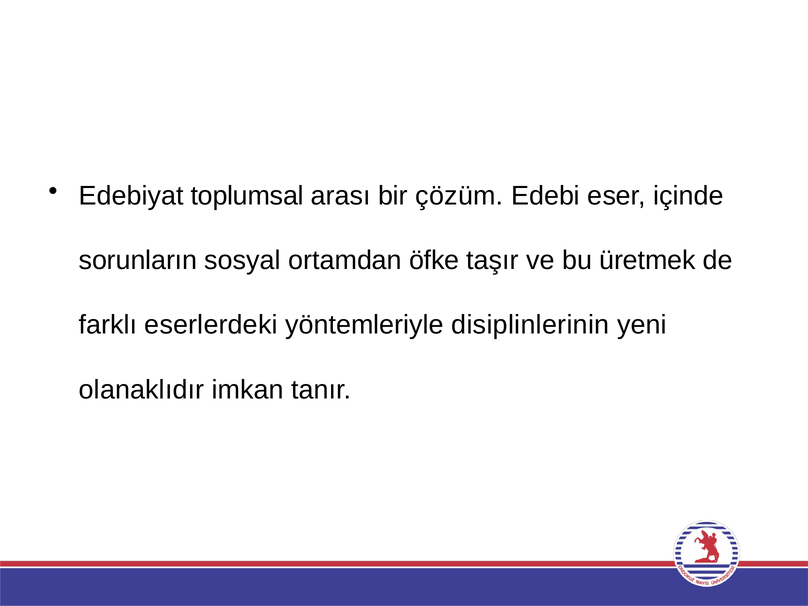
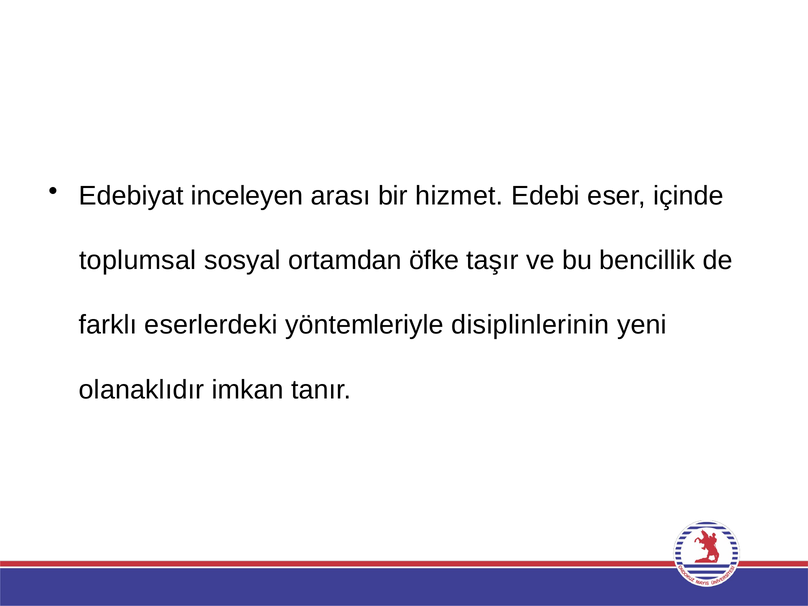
toplumsal: toplumsal -> inceleyen (247, 196)
çözüm: çözüm -> hizmet (459, 196)
sorunların: sorunların -> toplumsal (138, 260)
üretmek: üretmek -> bencillik (647, 260)
